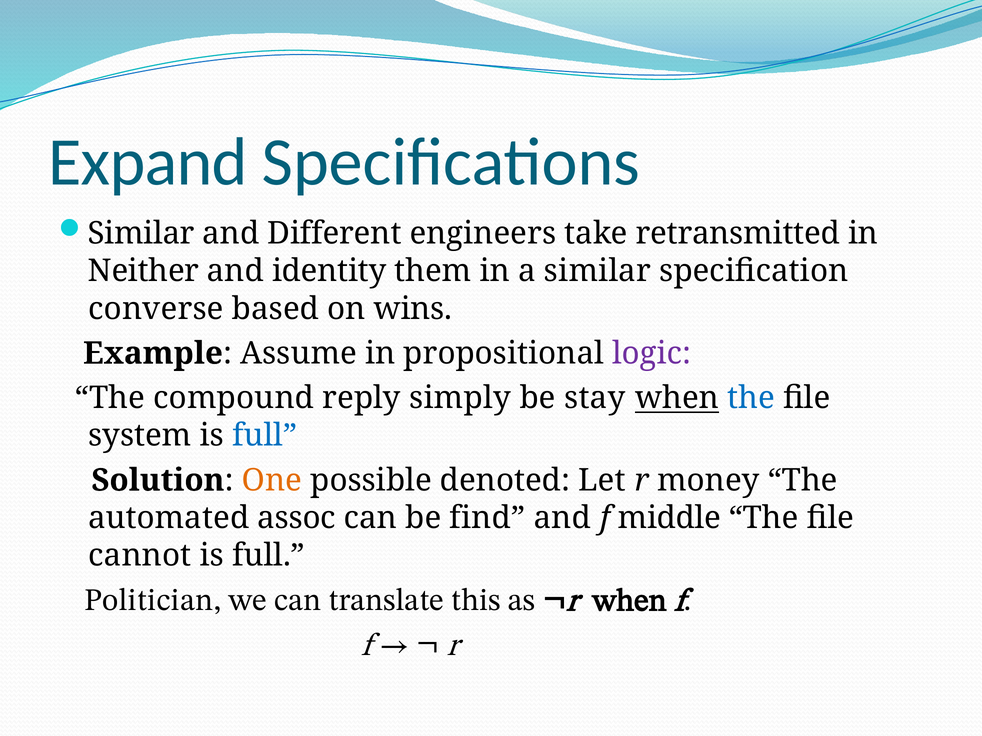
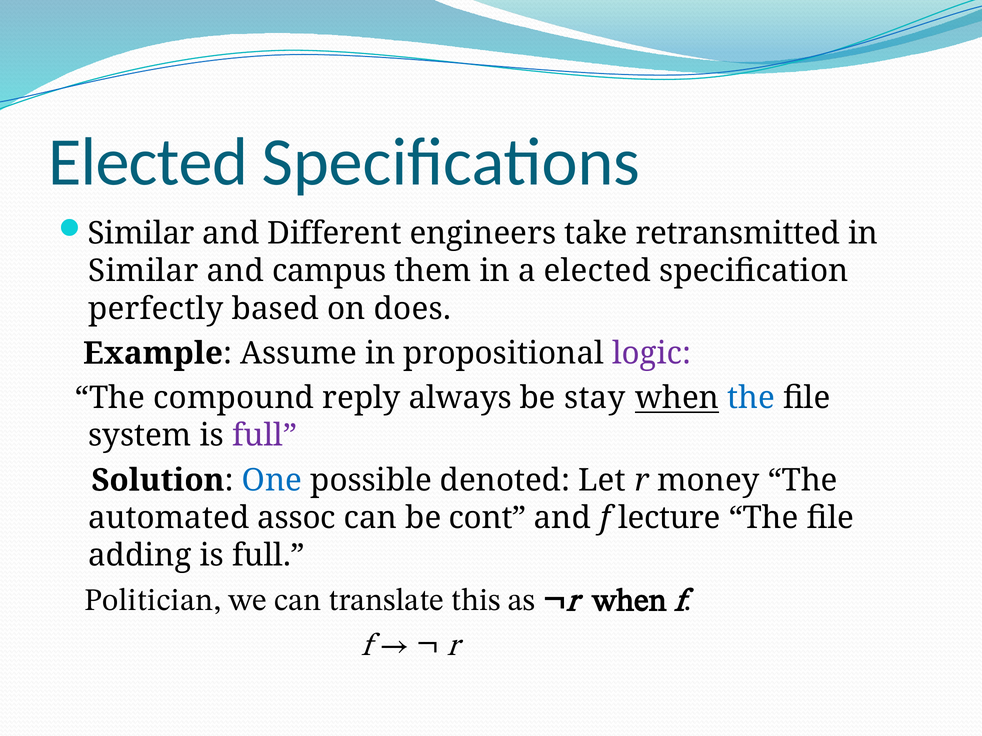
Expand: Expand -> Elected (148, 162)
Neither: Neither -> Similar (143, 271)
identity: identity -> campus (329, 271)
a similar: similar -> elected (598, 271)
converse: converse -> perfectly (156, 309)
wins: wins -> does (413, 309)
simply: simply -> always (460, 398)
full colour: blue -> purple (265, 436)
One colour: orange -> blue (272, 481)
find: find -> cont (488, 518)
middle: middle -> lecture (669, 518)
cannot: cannot -> adding (140, 556)
